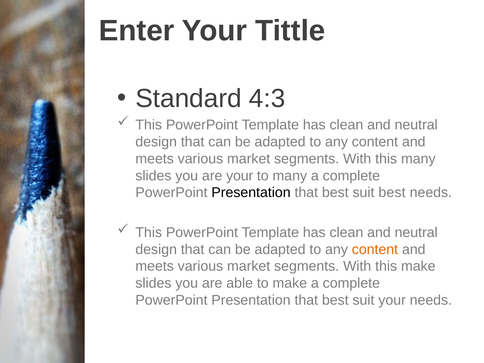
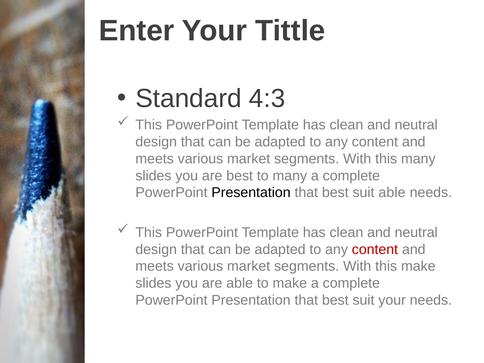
are your: your -> best (240, 176)
suit best: best -> able (392, 193)
content colour: orange -> red (375, 249)
